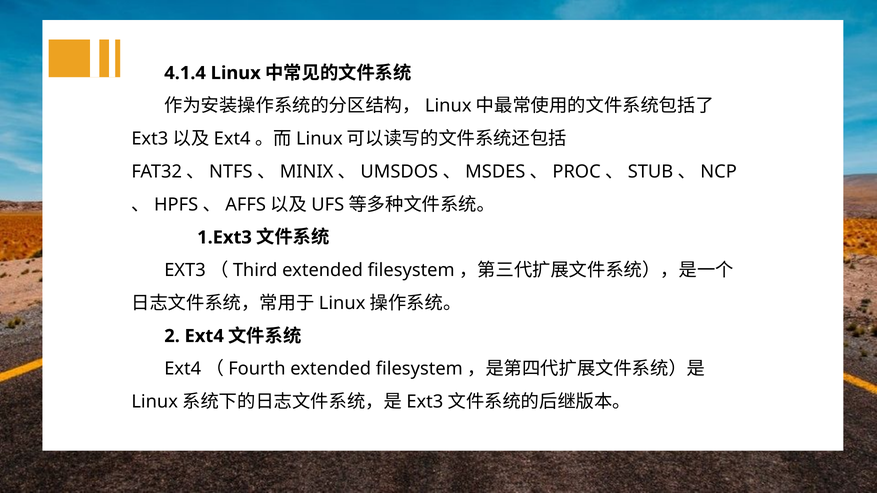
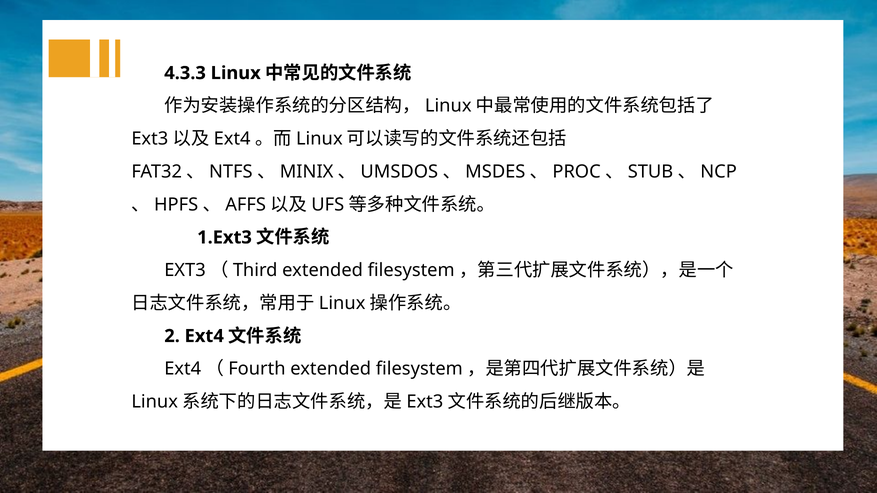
4.1.4: 4.1.4 -> 4.3.3 (185, 73)
